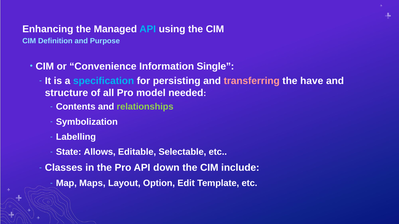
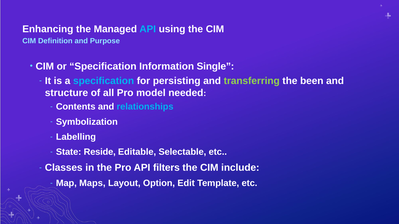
or Convenience: Convenience -> Specification (103, 67)
transferring colour: pink -> light green (252, 81)
have: have -> been (312, 81)
relationships colour: light green -> light blue (145, 107)
Allows: Allows -> Reside (100, 152)
down: down -> filters (166, 168)
